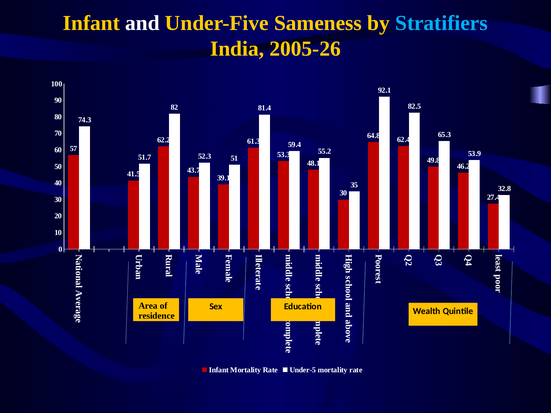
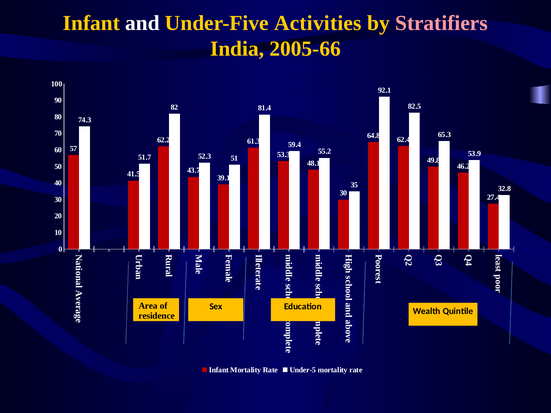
Sameness: Sameness -> Activities (318, 23)
Stratifiers colour: light blue -> pink (441, 23)
2005-26: 2005-26 -> 2005-66 (305, 49)
